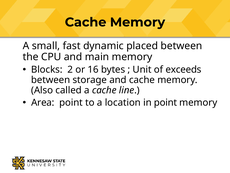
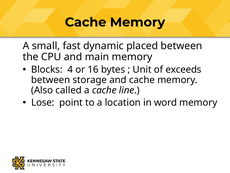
2: 2 -> 4 (70, 69)
Area: Area -> Lose (43, 102)
in point: point -> word (165, 102)
